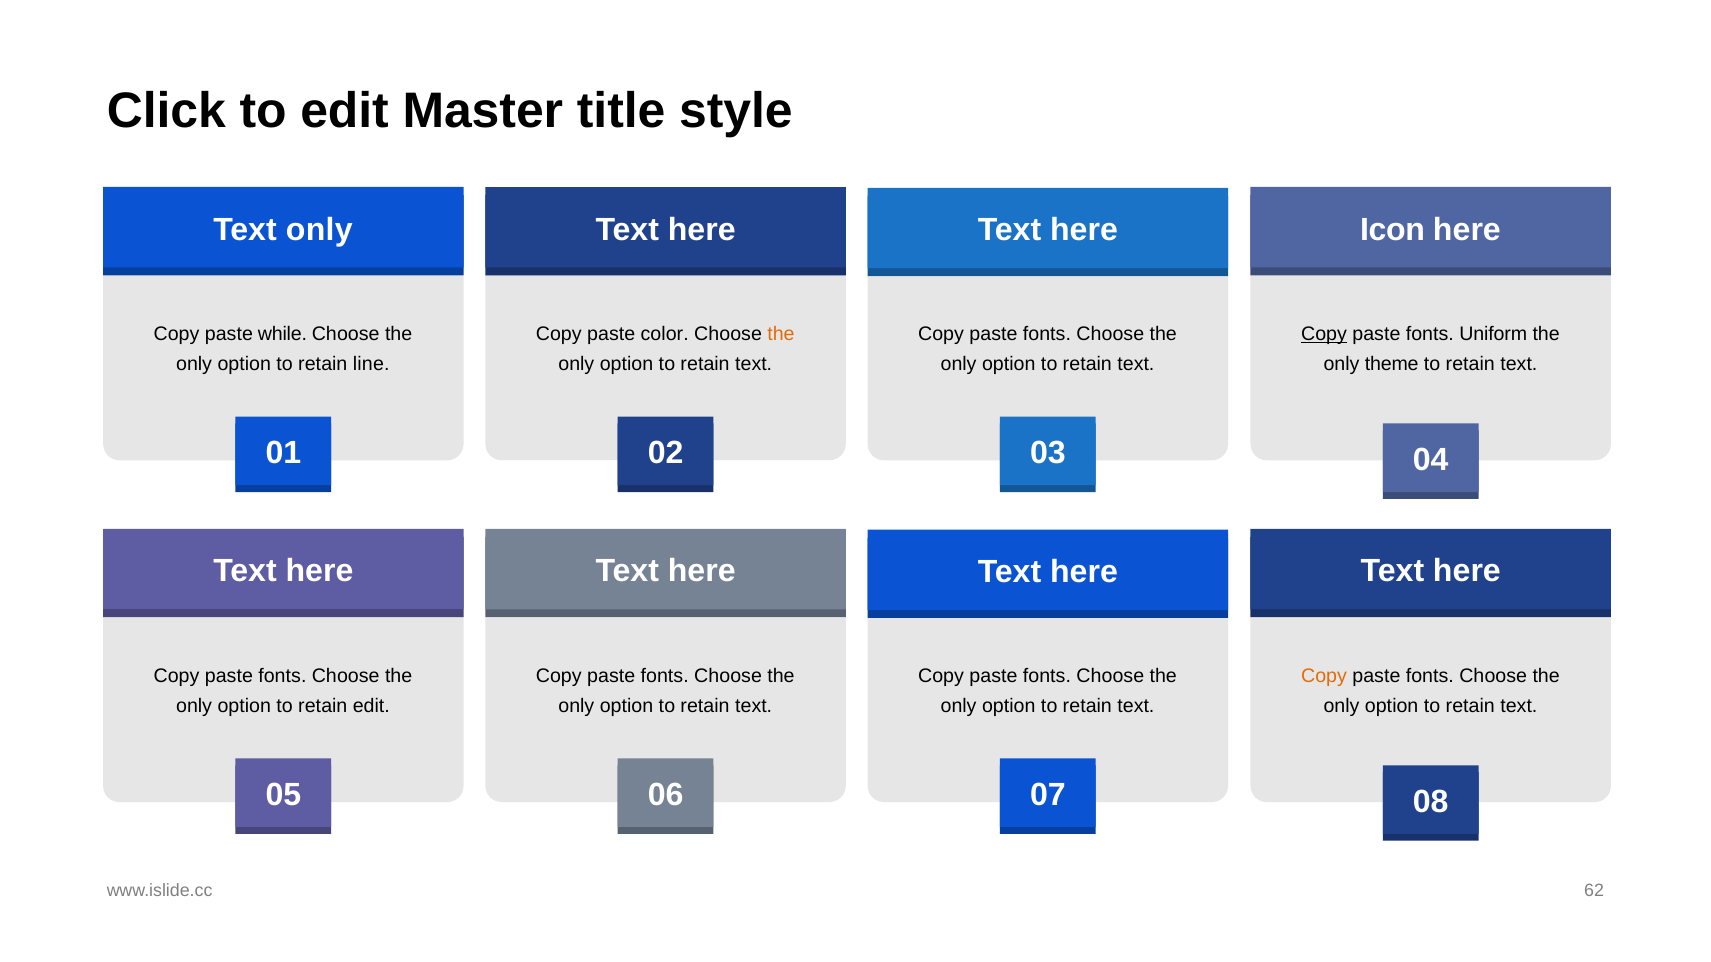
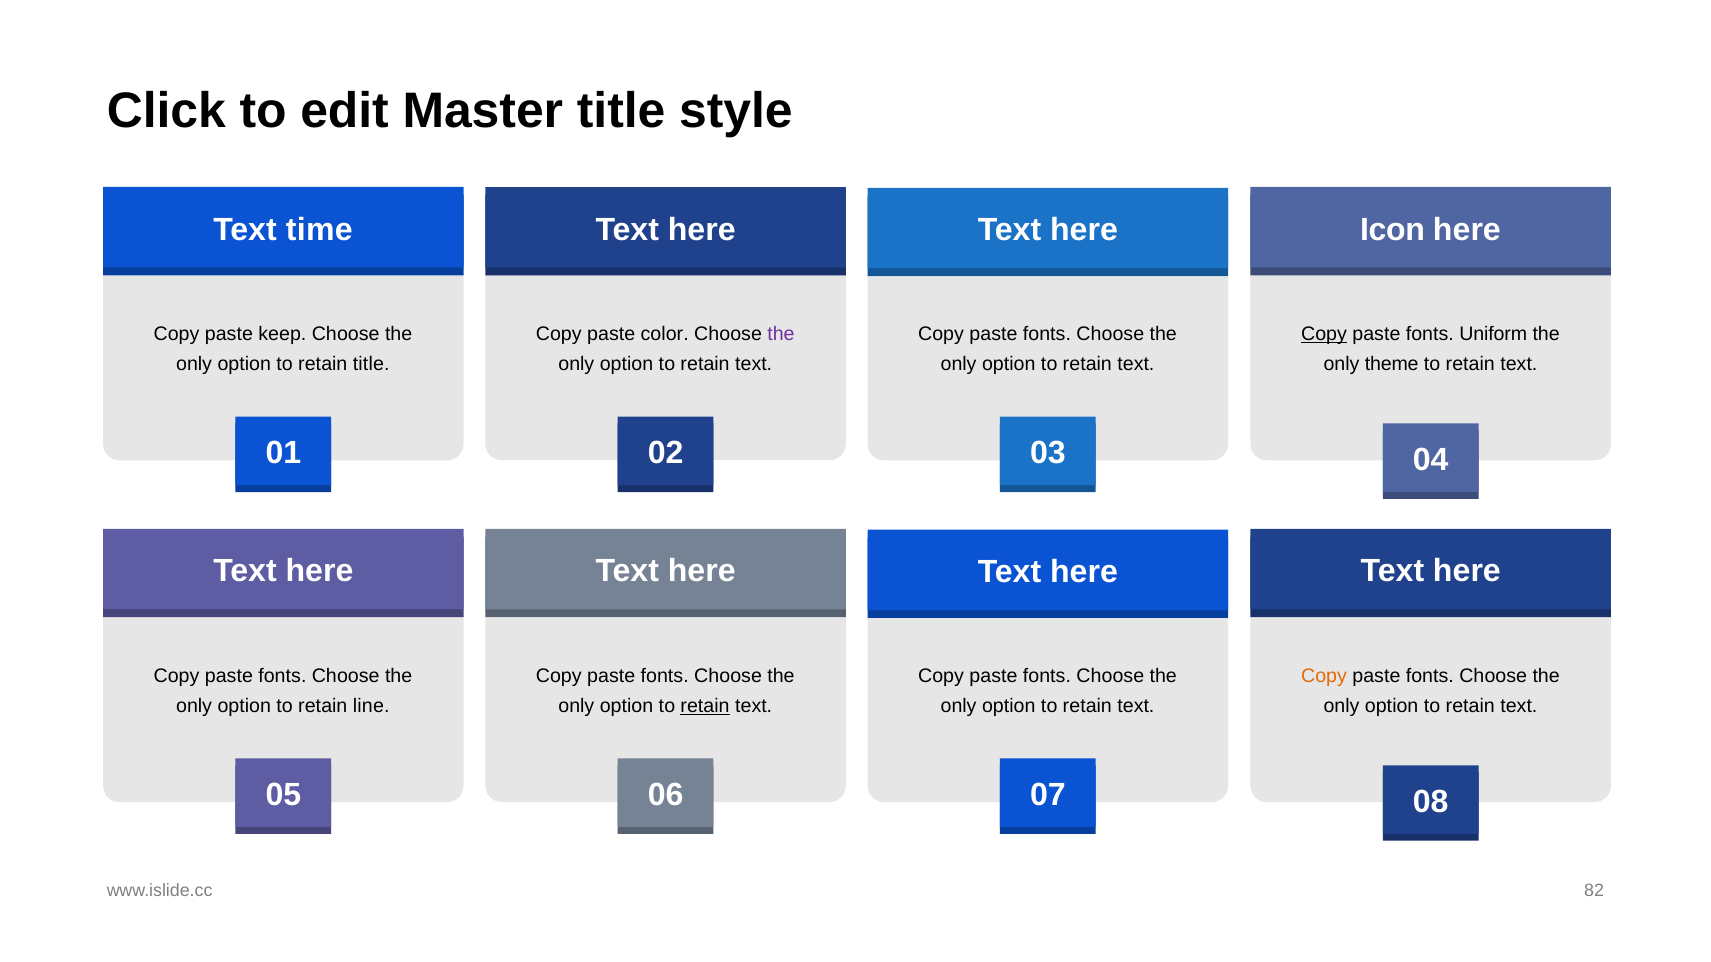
Text only: only -> time (319, 230)
while: while -> keep (282, 334)
the colour: orange -> purple (781, 334)
retain line: line -> title (371, 365)
retain edit: edit -> line (371, 707)
retain underline: none -> present (705, 707)
62: 62 -> 82 (1594, 891)
